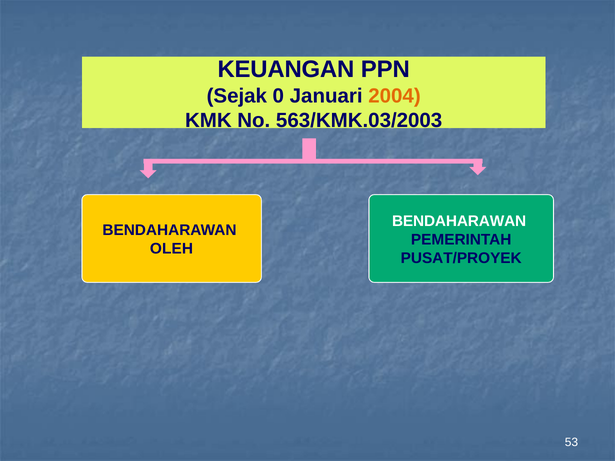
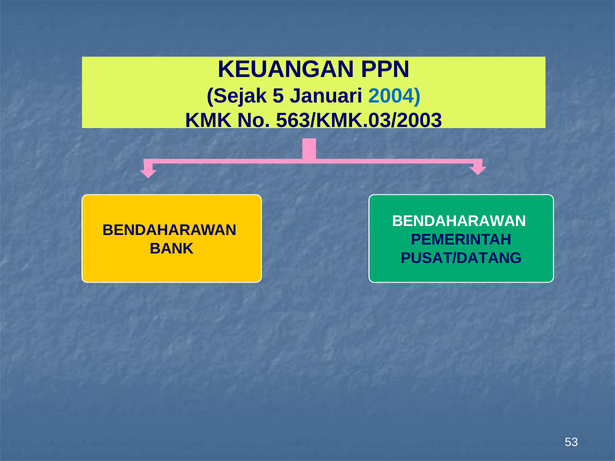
0: 0 -> 5 (278, 96)
2004 colour: orange -> blue (395, 96)
OLEH: OLEH -> BANK (172, 249)
PUSAT/PROYEK: PUSAT/PROYEK -> PUSAT/DATANG (461, 258)
